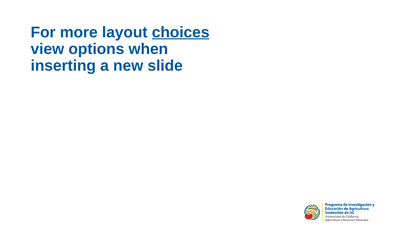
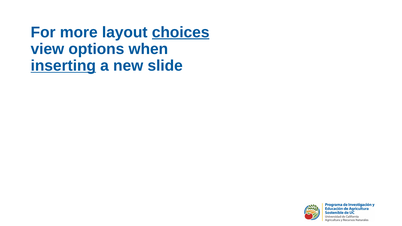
inserting underline: none -> present (63, 66)
